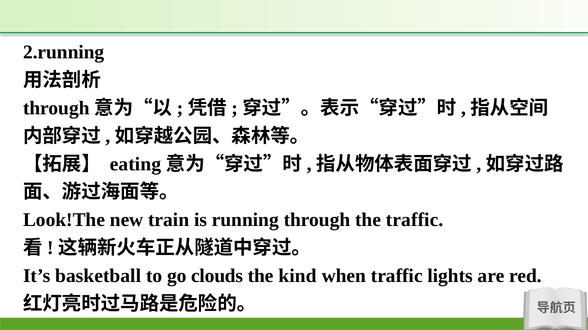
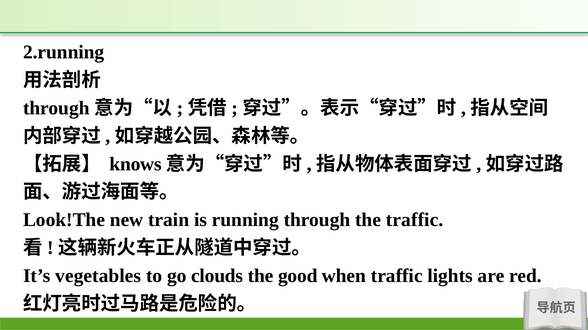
eating: eating -> knows (136, 164)
basketball: basketball -> vegetables (98, 276)
kind: kind -> good (298, 276)
